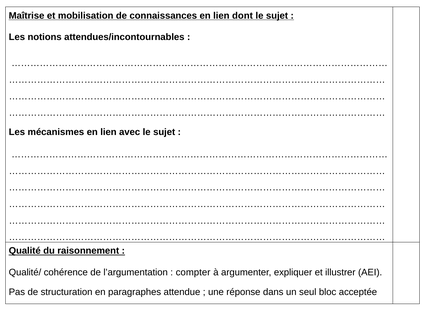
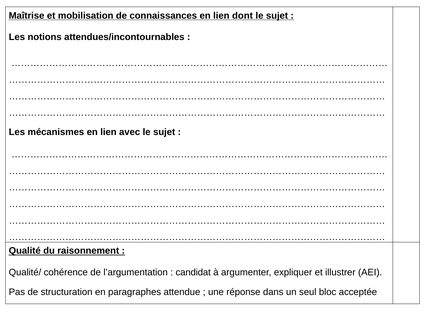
compter: compter -> candidat (193, 272)
